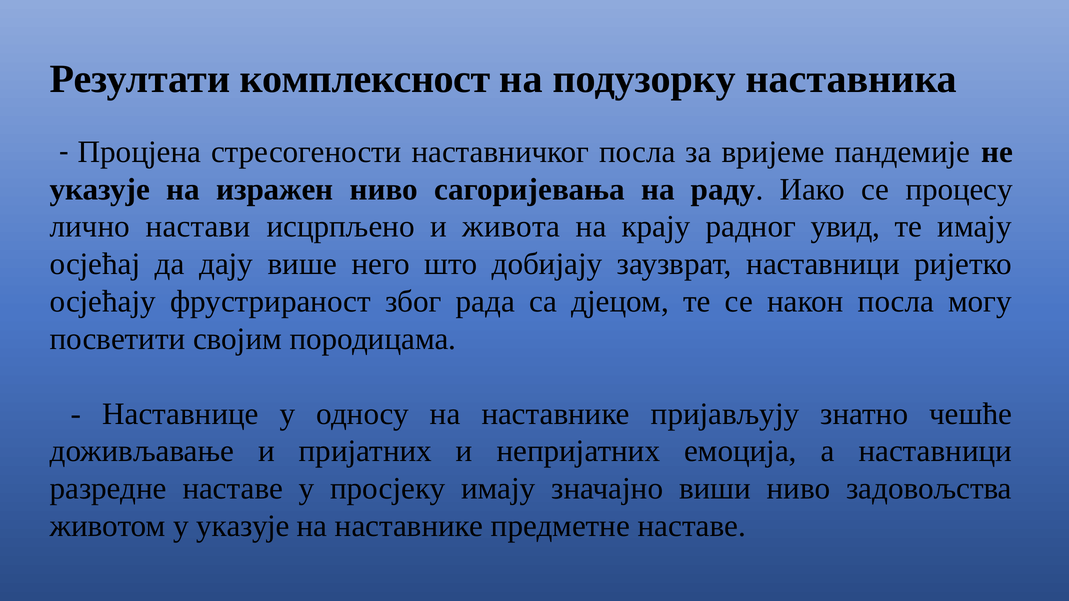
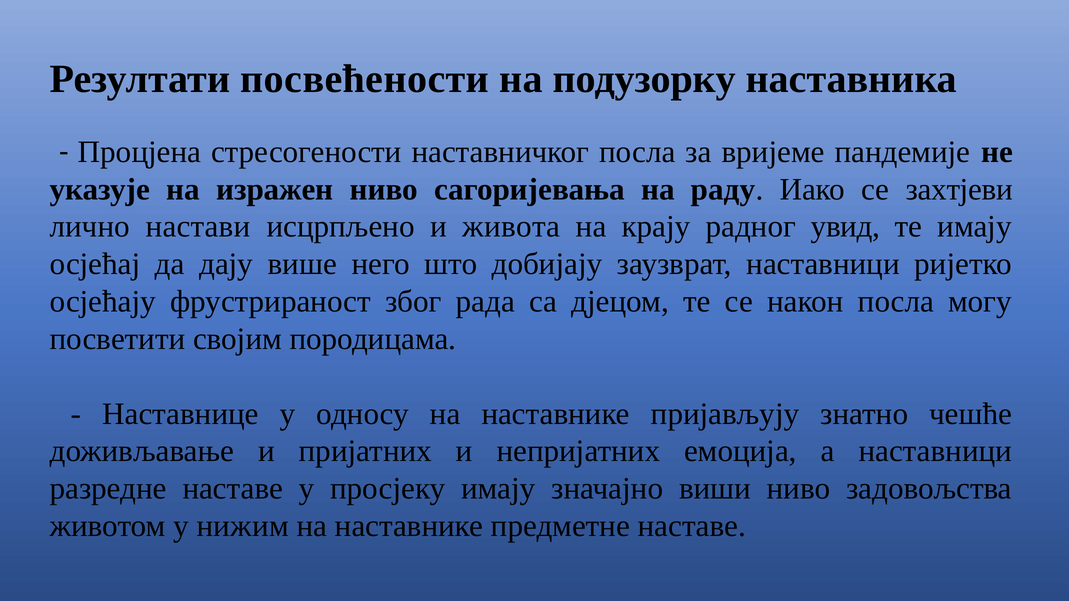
комплексност: комплексност -> посвећености (365, 79)
процесу: процесу -> захтјеви (959, 189)
у указује: указује -> нижим (243, 526)
